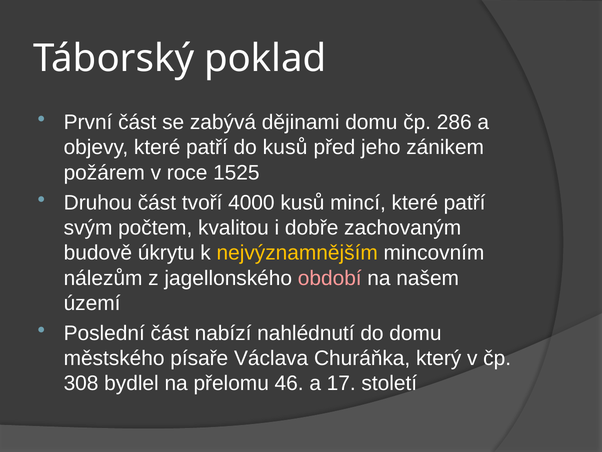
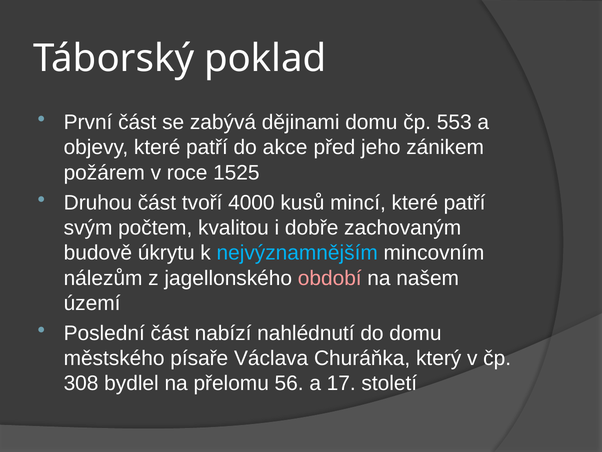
286: 286 -> 553 (454, 122)
do kusů: kusů -> akce (285, 147)
nejvýznamnějším colour: yellow -> light blue (297, 253)
46: 46 -> 56 (289, 383)
